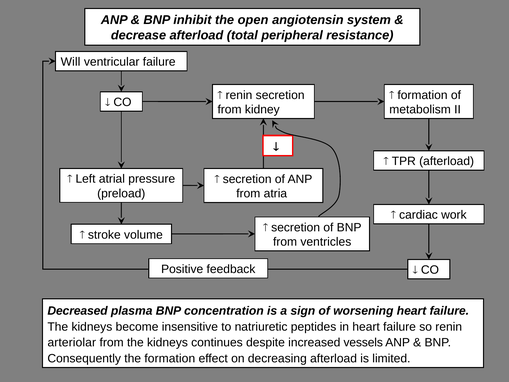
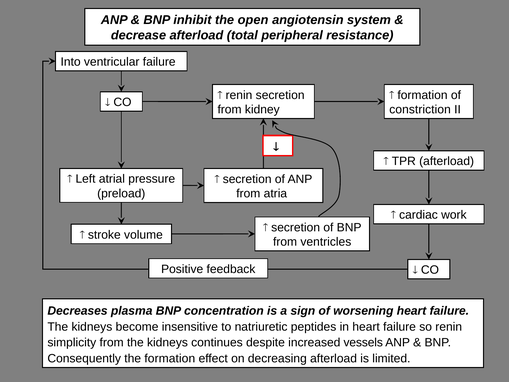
Will: Will -> Into (71, 62)
metabolism: metabolism -> constriction (420, 109)
Decreased: Decreased -> Decreases (78, 311)
arteriolar: arteriolar -> simplicity (72, 342)
